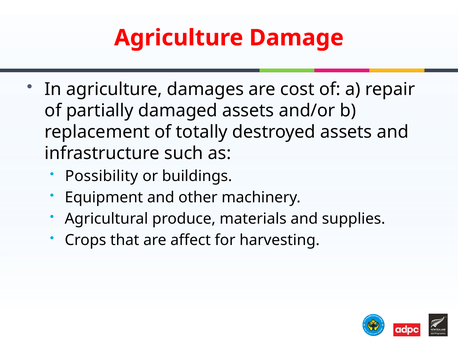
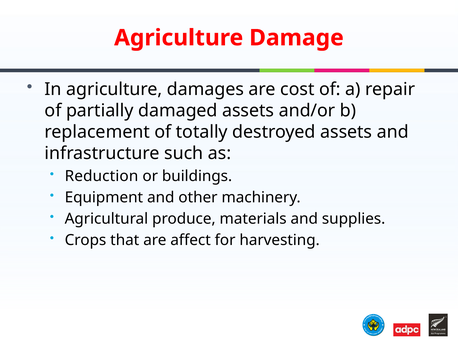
Possibility: Possibility -> Reduction (102, 176)
